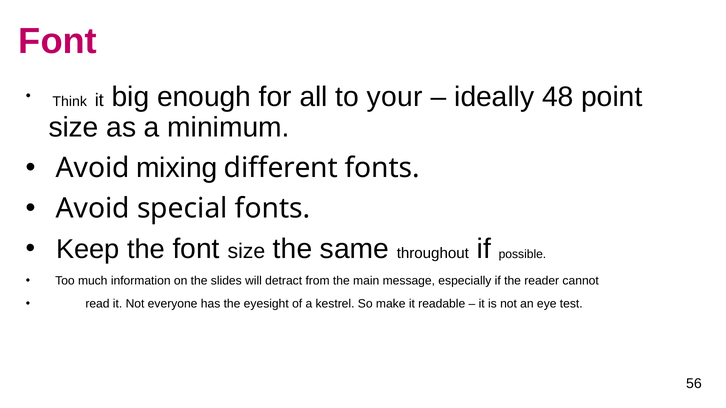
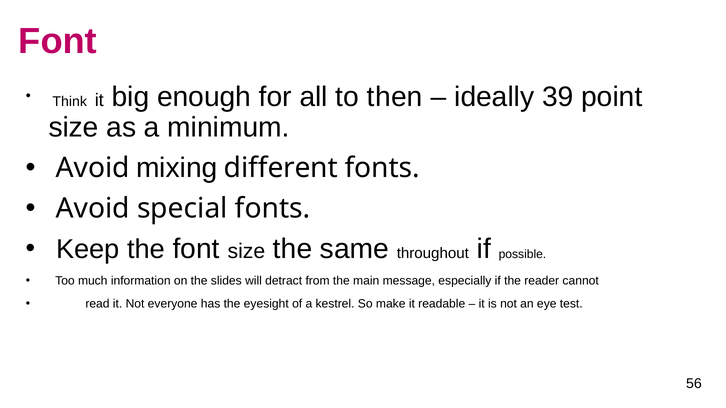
your: your -> then (395, 97)
48: 48 -> 39 (558, 97)
